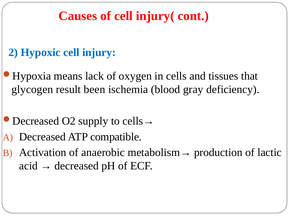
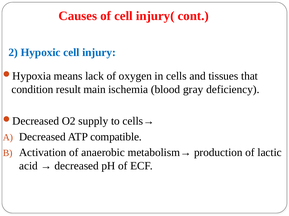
glycogen: glycogen -> condition (32, 90)
been: been -> main (95, 90)
